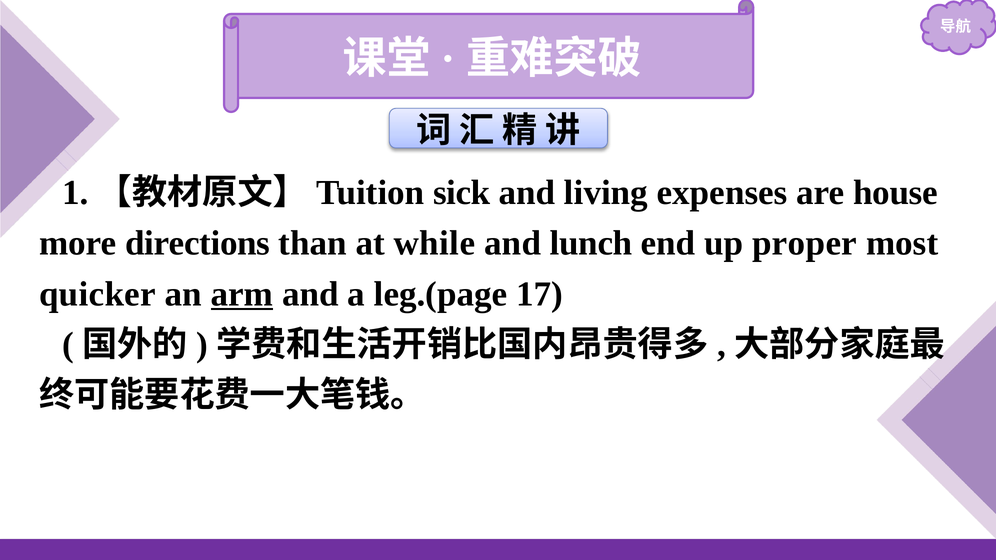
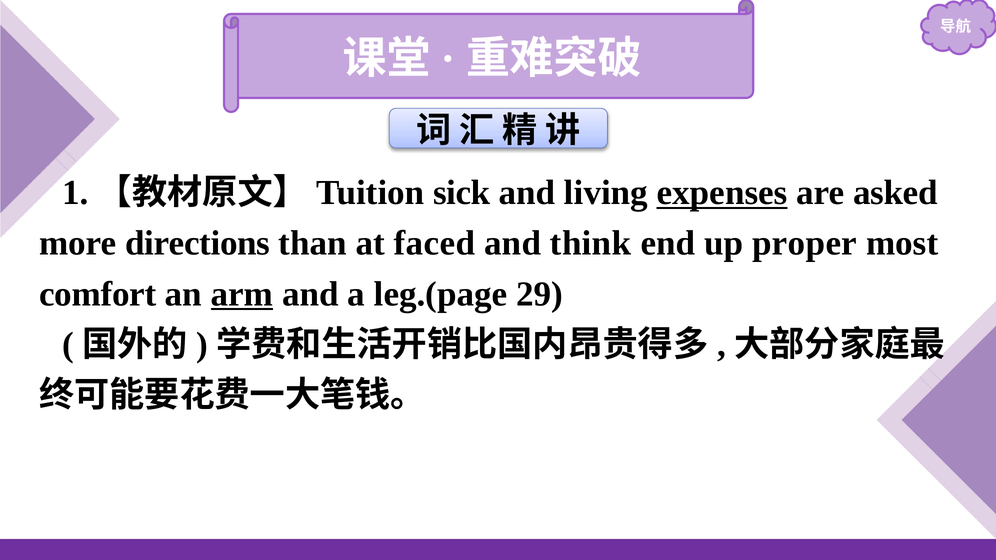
expenses underline: none -> present (722, 193)
house: house -> asked (895, 193)
while: while -> faced (434, 243)
lunch: lunch -> think (591, 243)
quicker: quicker -> comfort (98, 294)
17: 17 -> 29 (540, 294)
